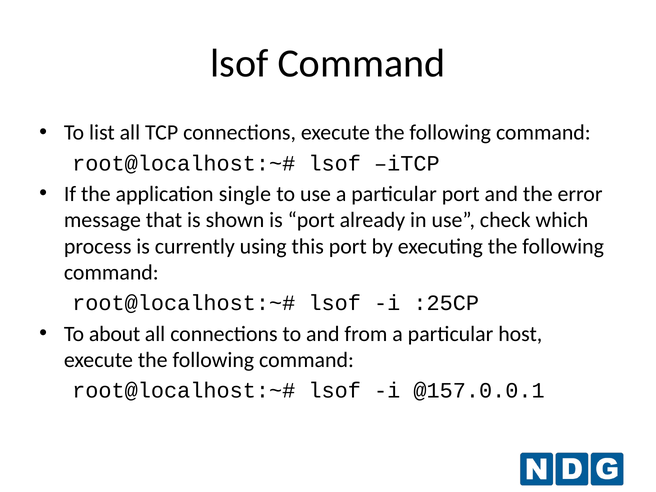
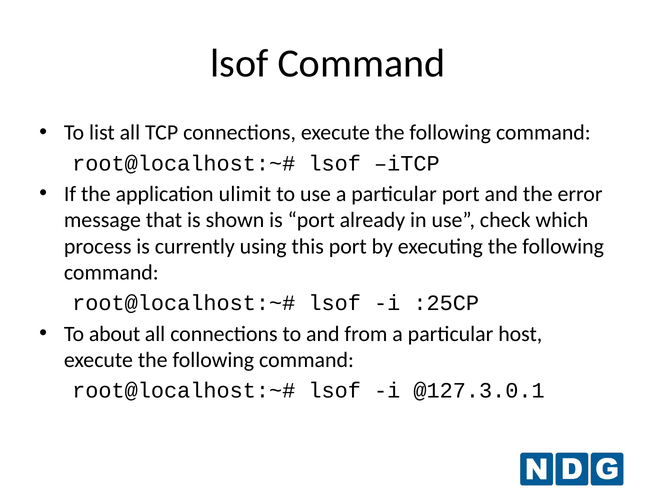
single: single -> ulimit (245, 194)
@157.0.0.1: @157.0.0.1 -> @127.3.0.1 (479, 391)
